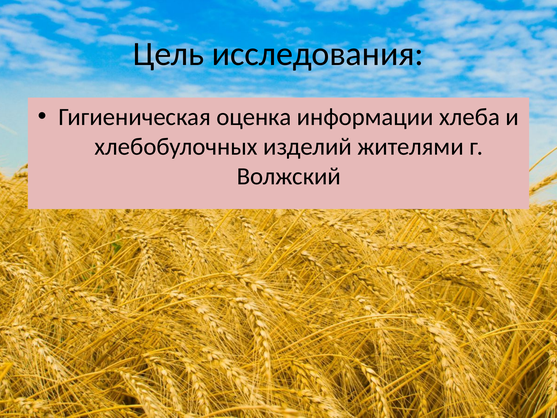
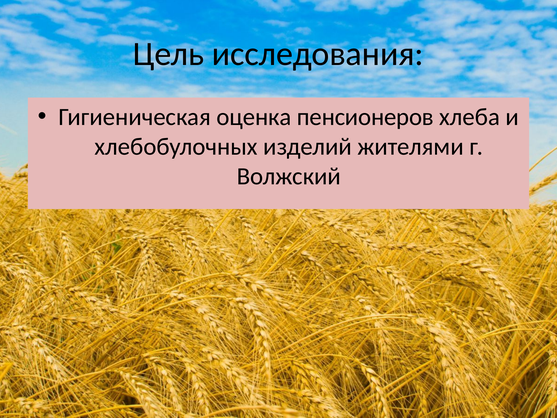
информации: информации -> пенсионеров (365, 117)
